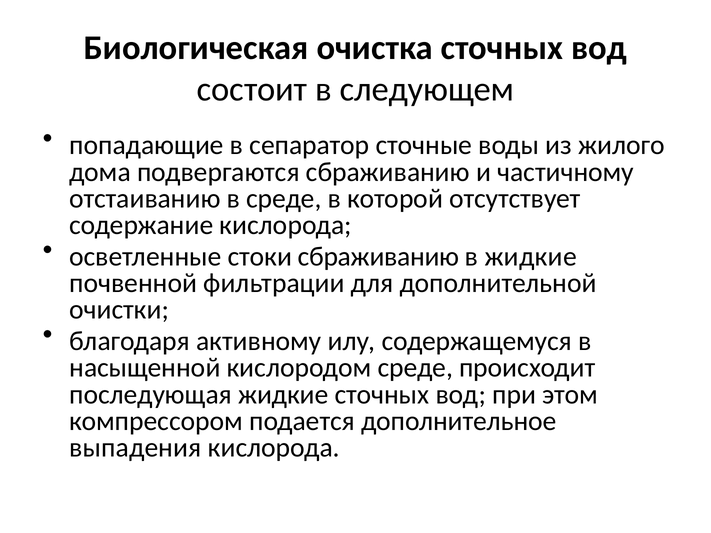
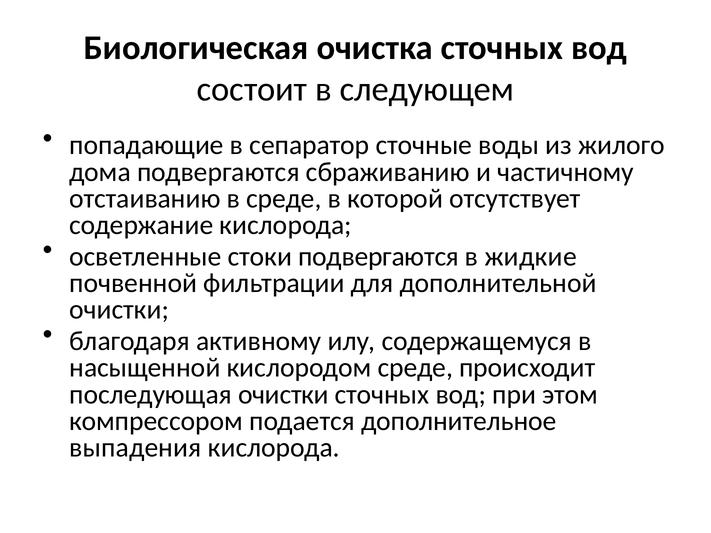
стоки сбраживанию: сбраживанию -> подвергаются (379, 257)
последующая жидкие: жидкие -> очистки (283, 395)
